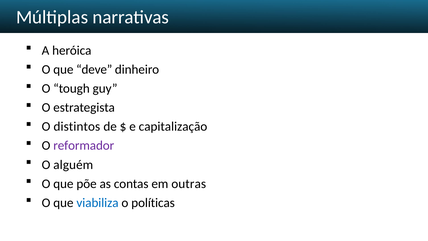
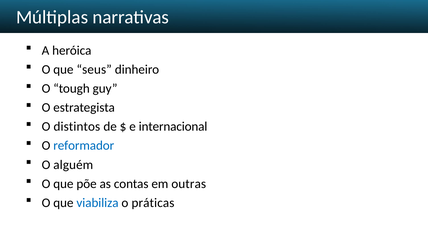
deve: deve -> seus (94, 69)
capitalização: capitalização -> internacional (173, 126)
reformador colour: purple -> blue (84, 146)
políticas: políticas -> práticas (153, 203)
